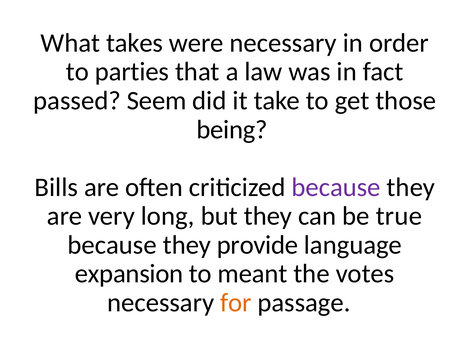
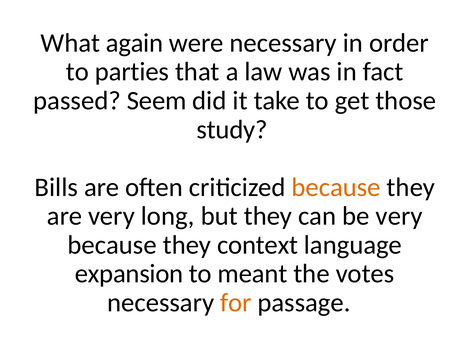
takes: takes -> again (135, 43)
being: being -> study (232, 130)
because colour: purple -> orange (336, 188)
be true: true -> very (399, 216)
provide: provide -> context (258, 245)
